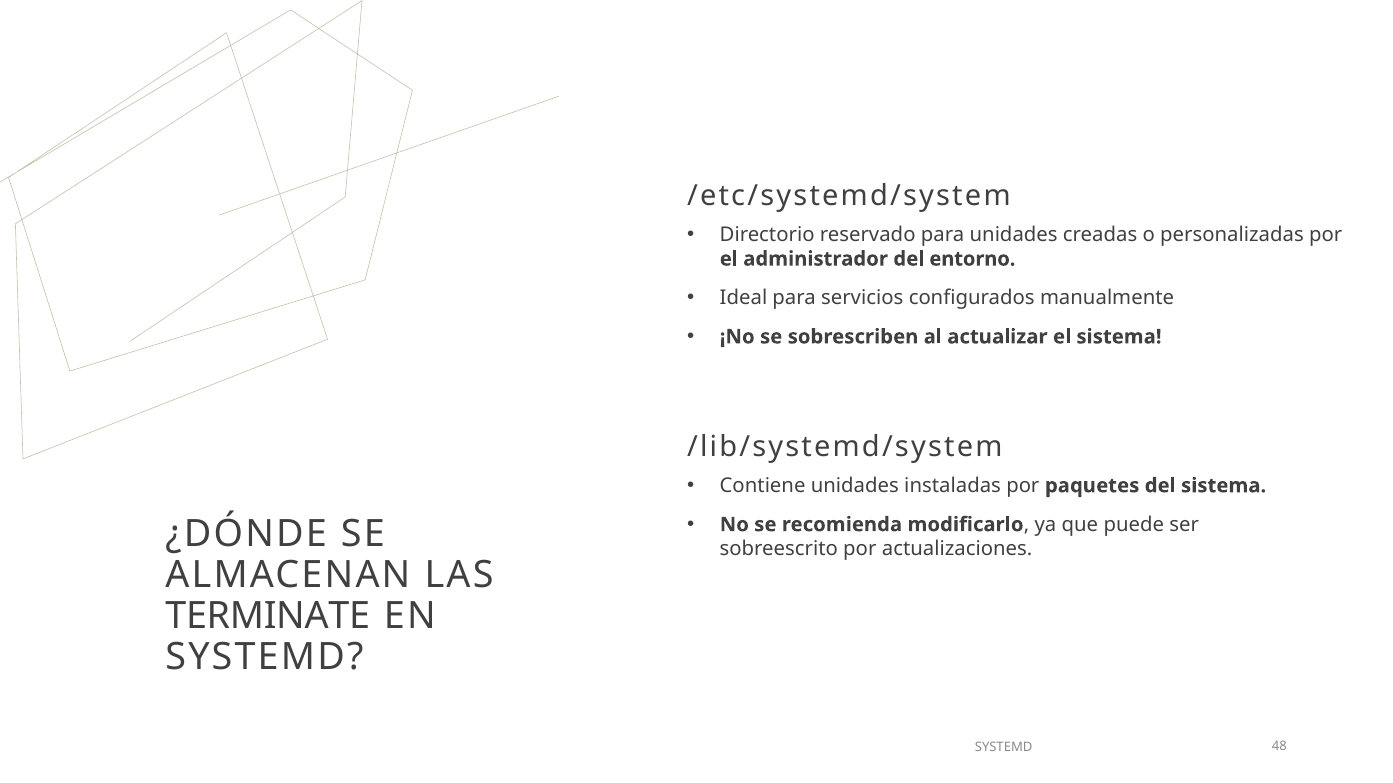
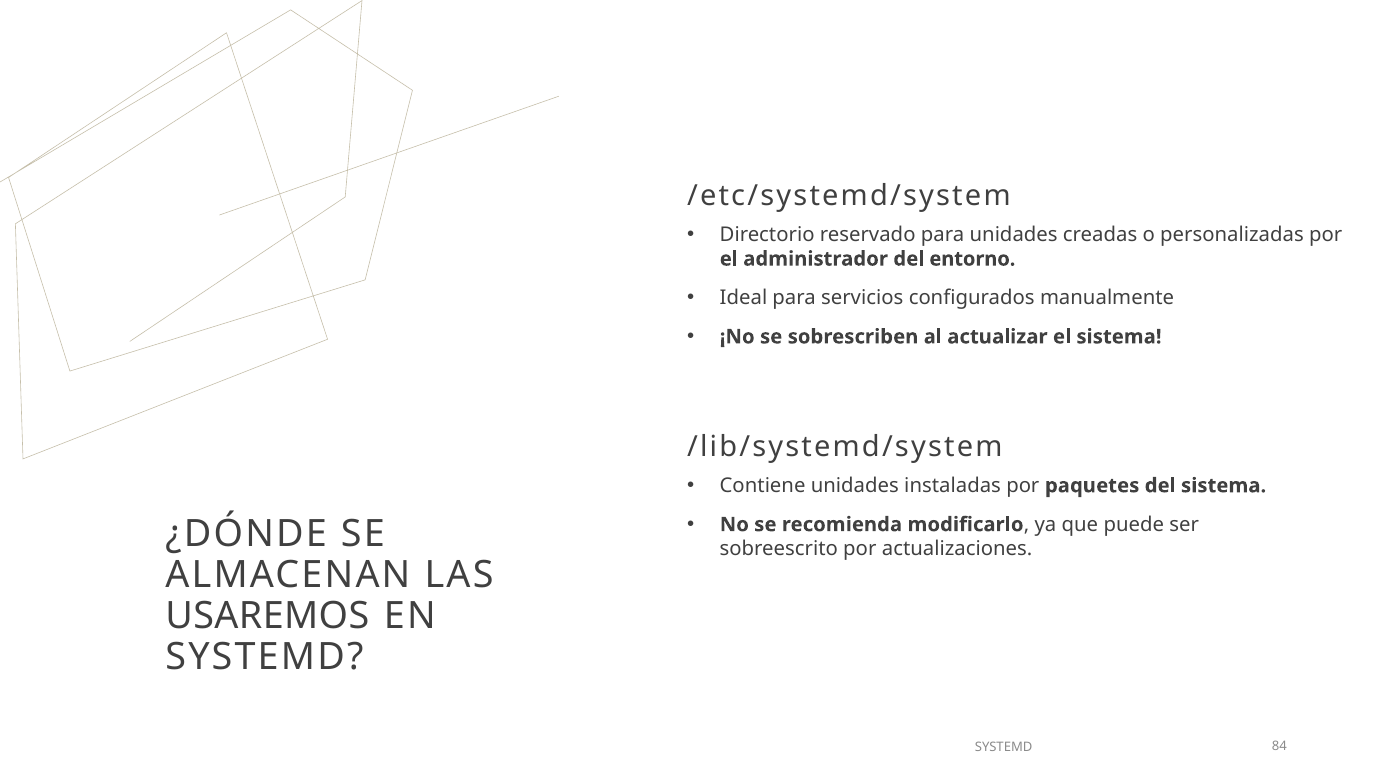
TERMINATE: TERMINATE -> USAREMOS (267, 616)
48: 48 -> 84 (1279, 747)
